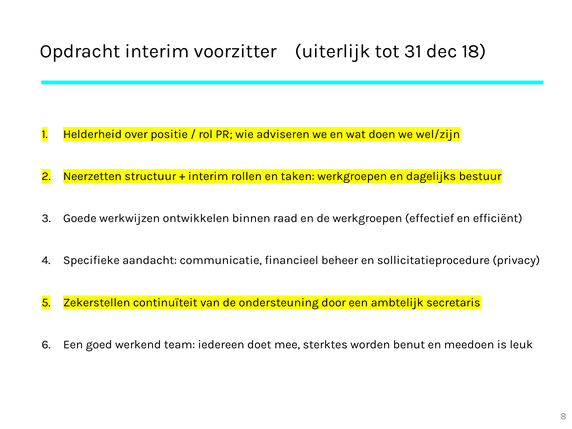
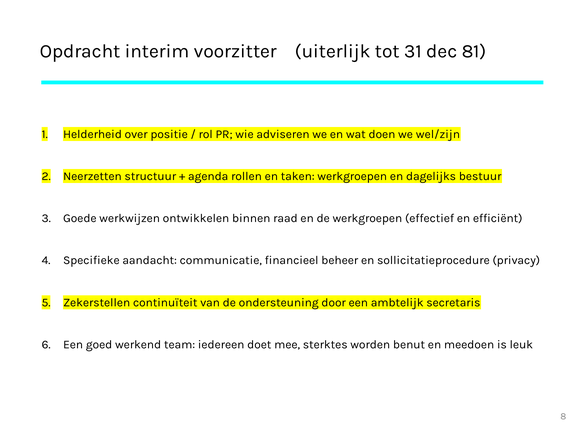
18: 18 -> 81 (474, 51)
interim: interim -> agenda (208, 176)
